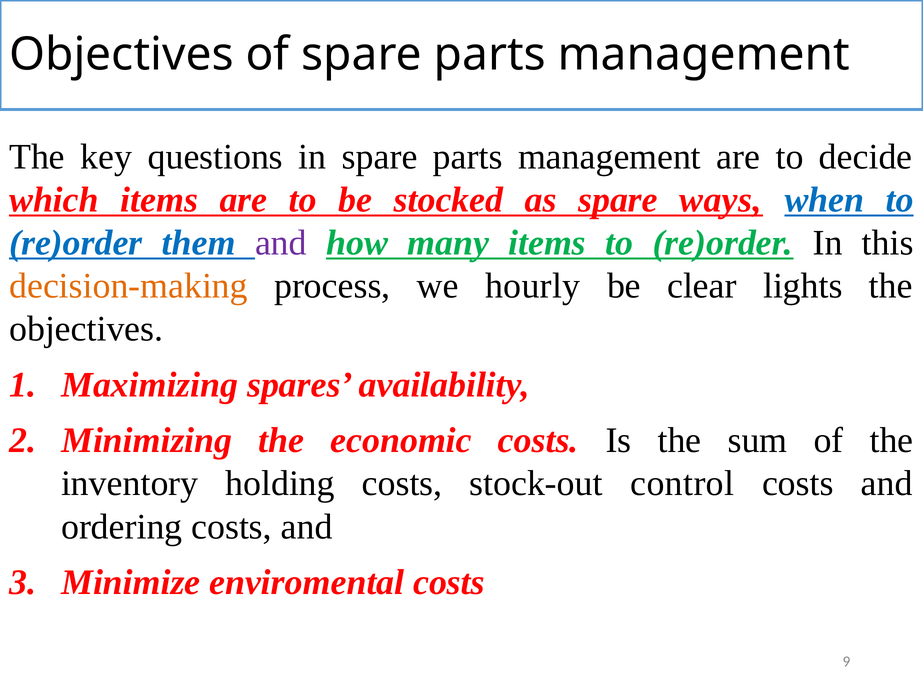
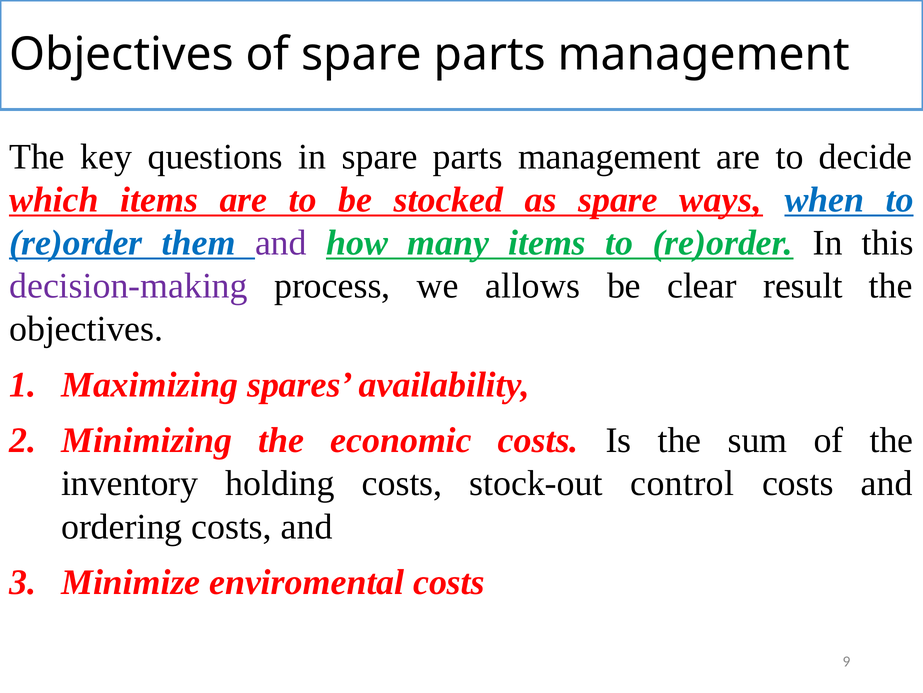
decision-making colour: orange -> purple (129, 285)
hourly: hourly -> allows (533, 285)
lights: lights -> result (803, 285)
